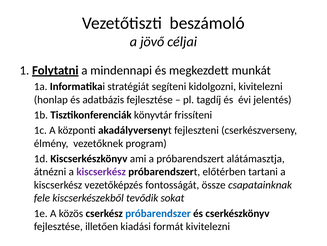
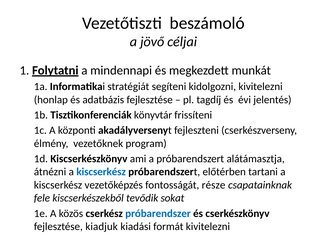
kiscserkész colour: purple -> blue (101, 171)
össze: össze -> része (214, 184)
illetően: illetően -> kiadjuk (102, 226)
